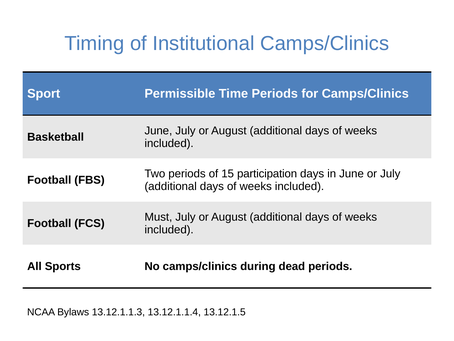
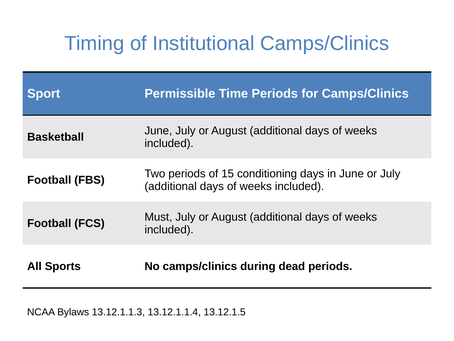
participation: participation -> conditioning (267, 174)
